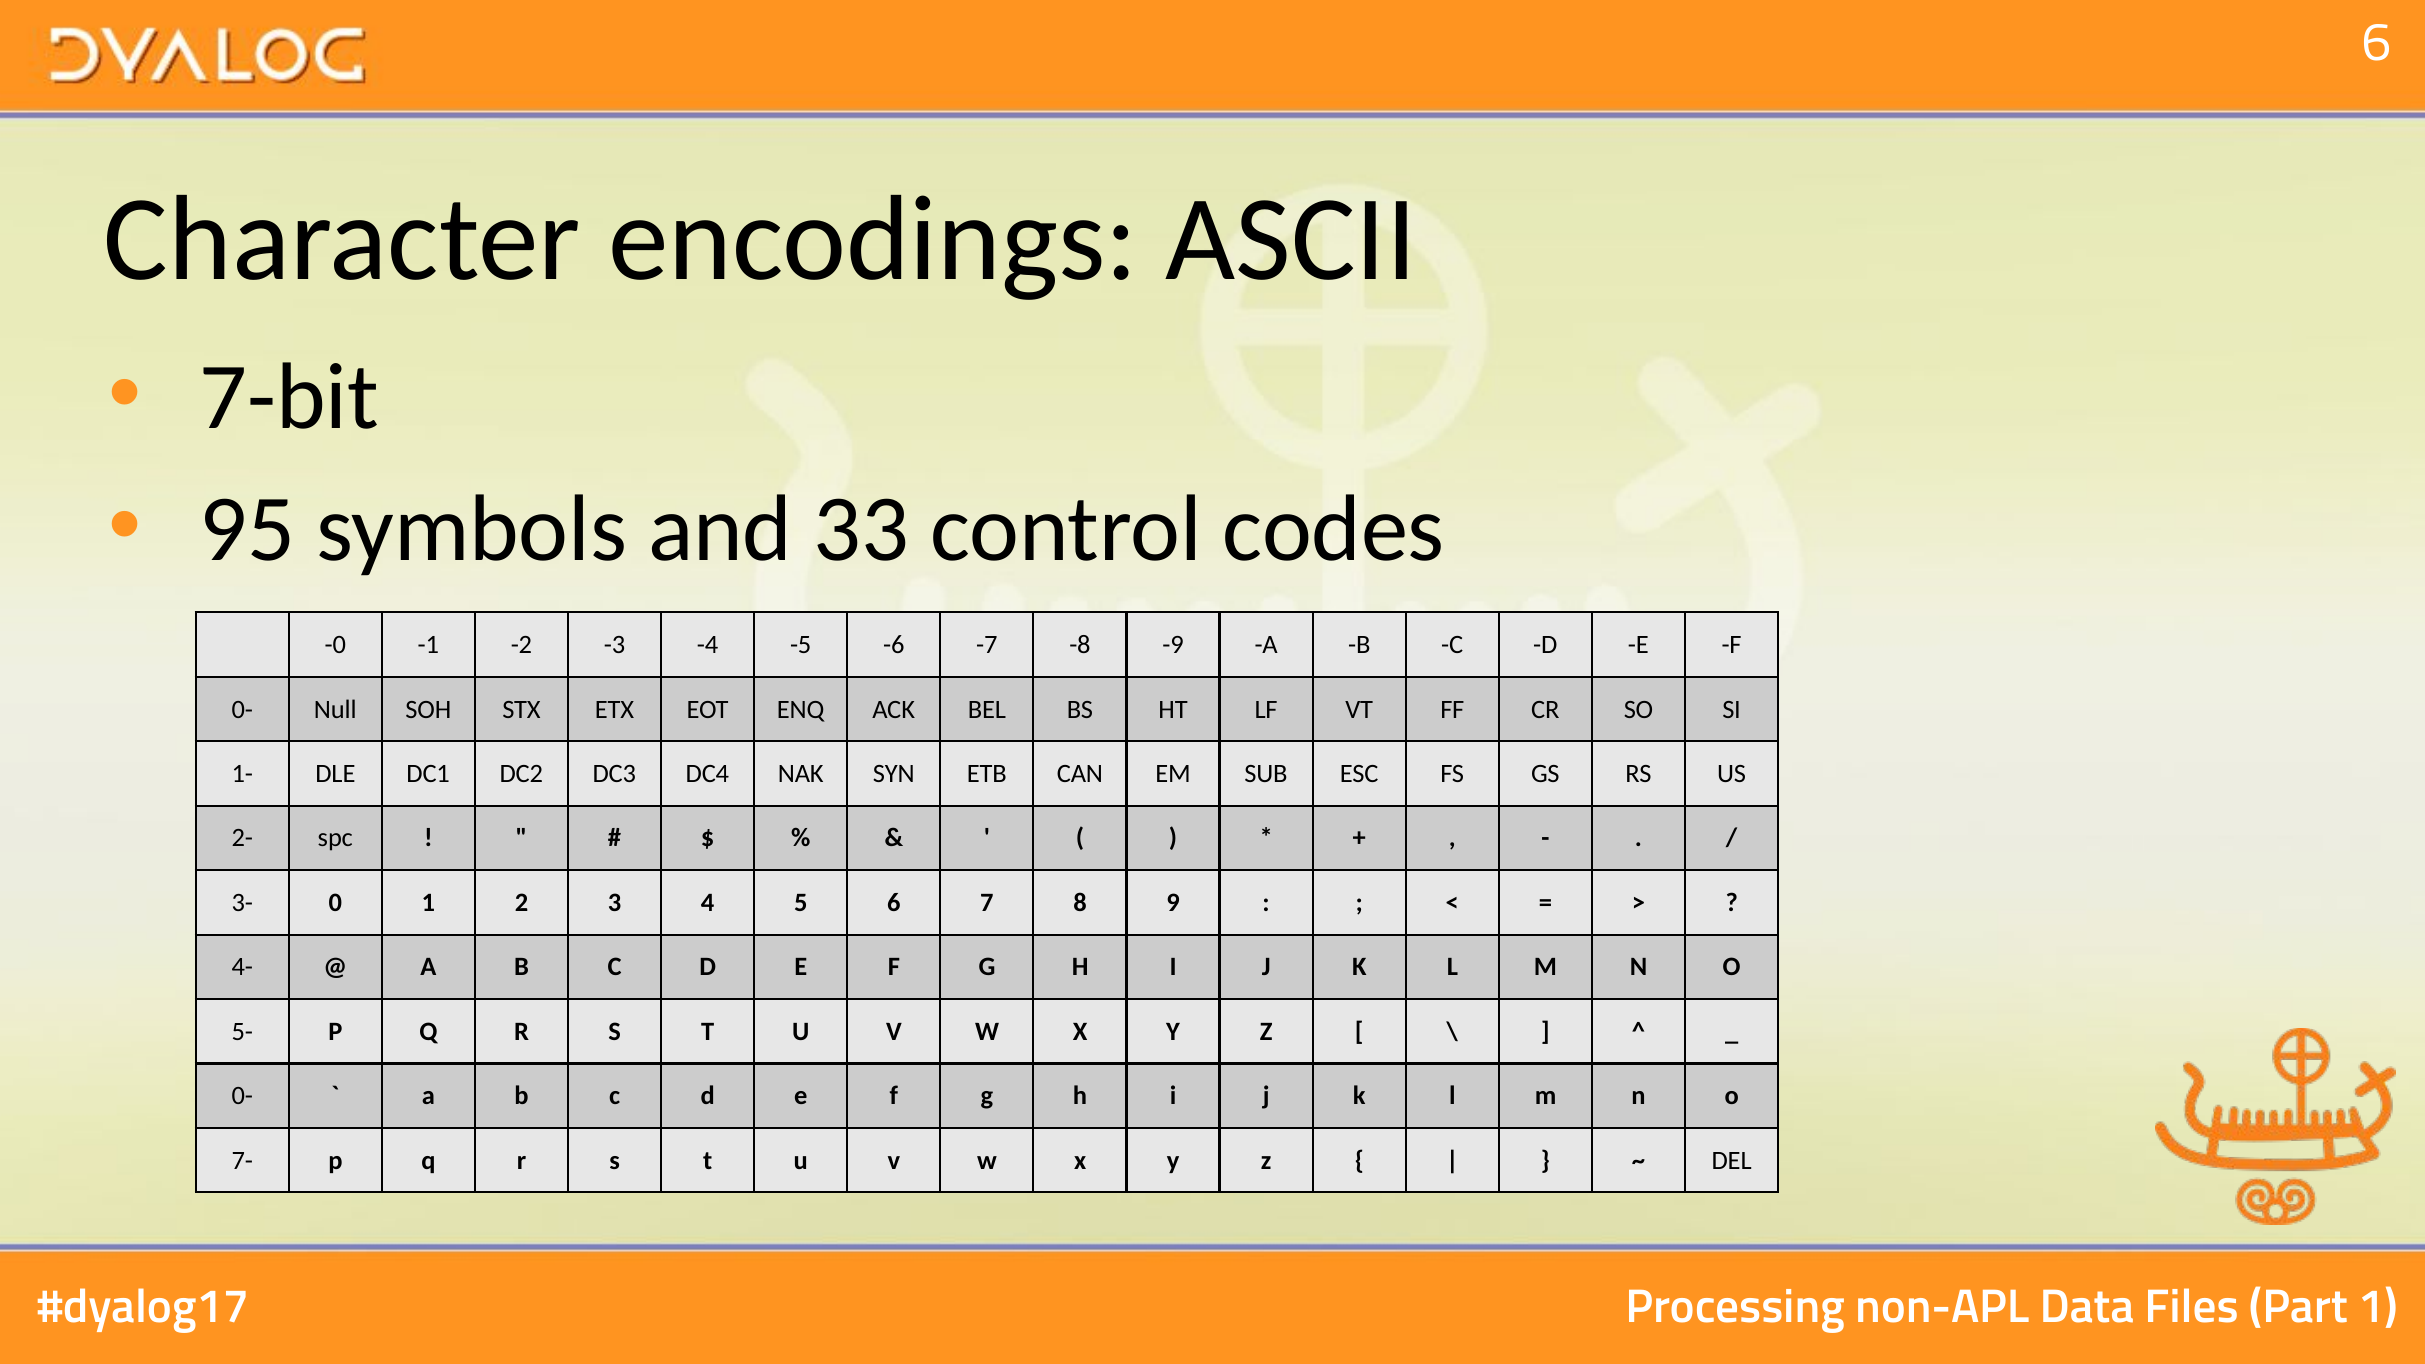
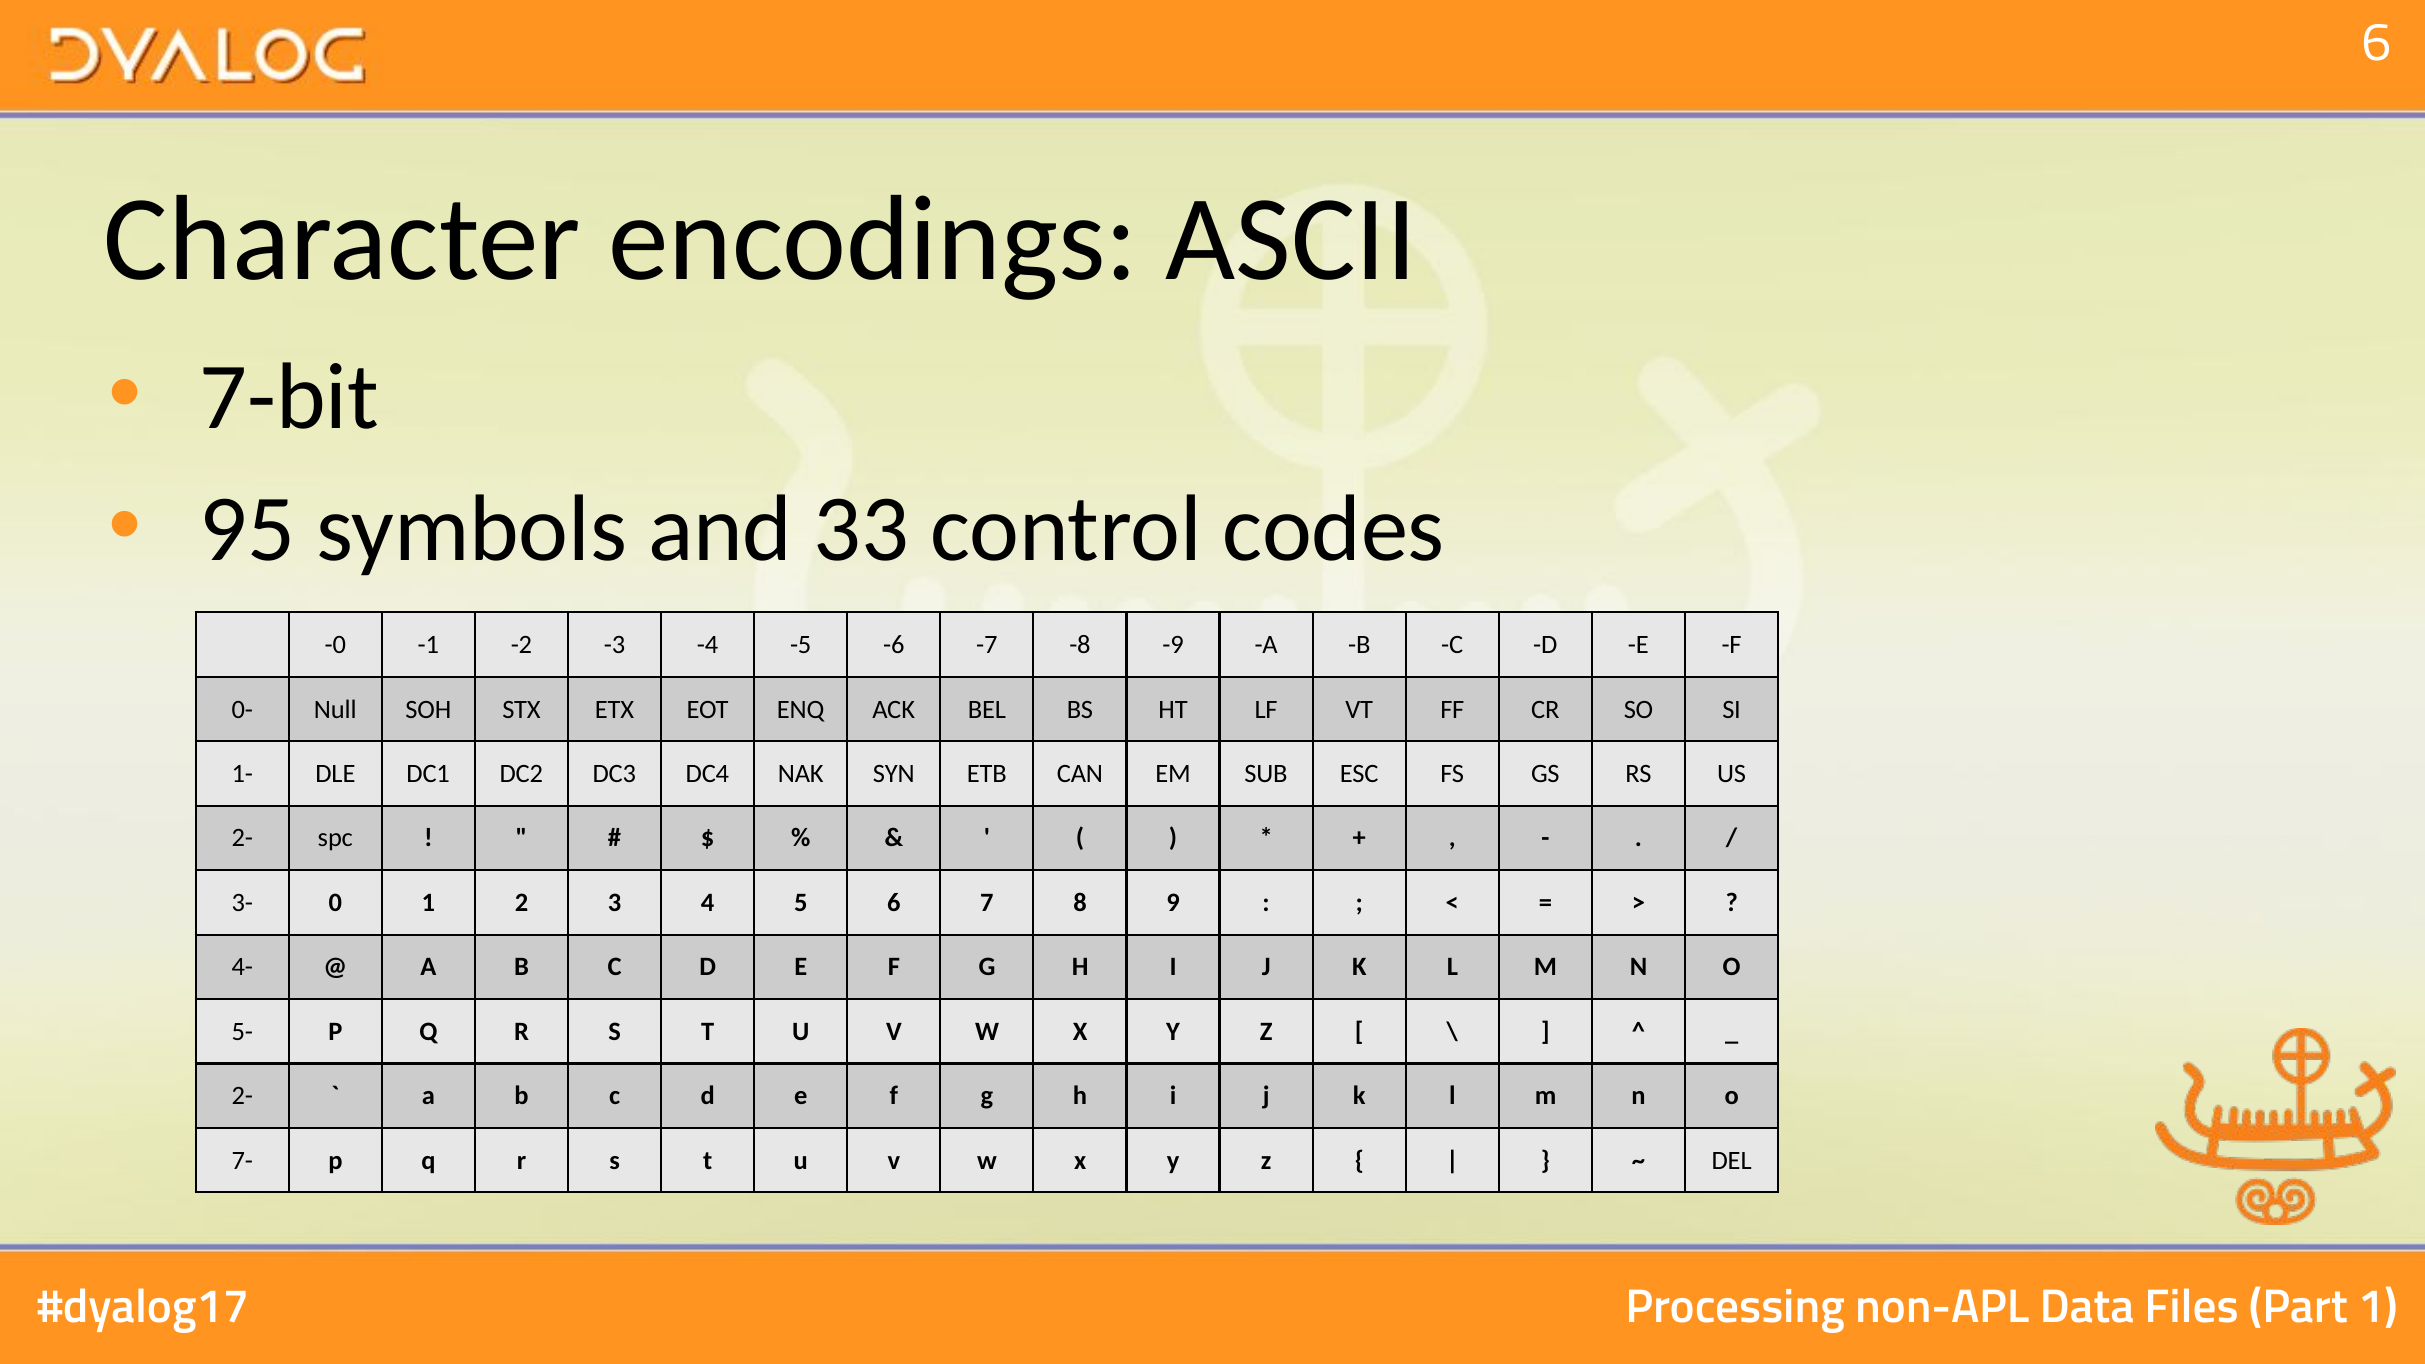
0-: 0- -> 2- (242, 1096)
